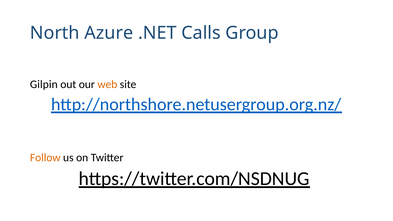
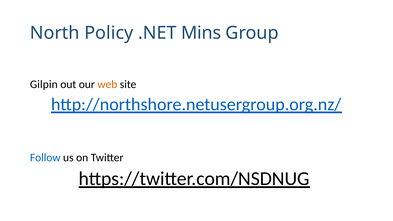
Azure: Azure -> Policy (109, 33)
Calls: Calls -> Mins (201, 33)
Follow colour: orange -> blue (45, 158)
